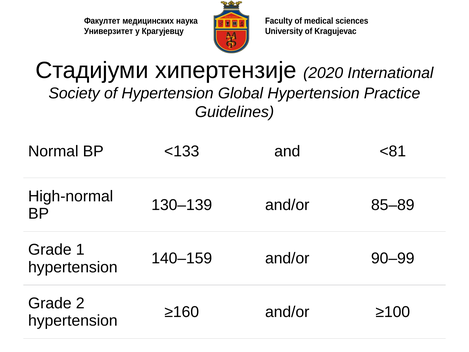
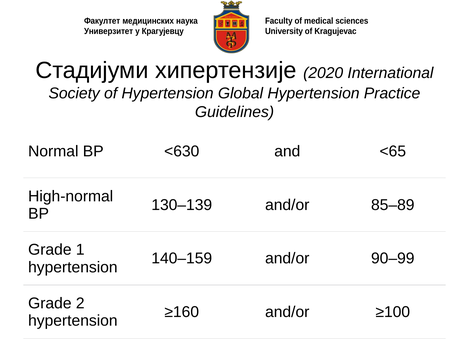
<133: <133 -> <630 (182, 151)
<81: <81 -> <65 (393, 151)
